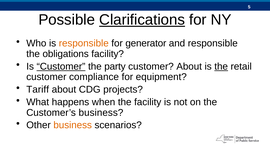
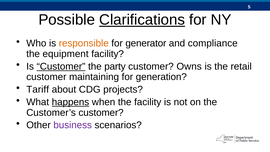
and responsible: responsible -> compliance (213, 43)
obligations: obligations -> equipment (66, 54)
customer About: About -> Owns (189, 66)
the underline: present -> none (221, 66)
compliance: compliance -> maintaining (94, 77)
equipment: equipment -> generation (161, 77)
happens underline: none -> present (70, 102)
Customer’s business: business -> customer (101, 113)
business colour: orange -> purple (73, 125)
